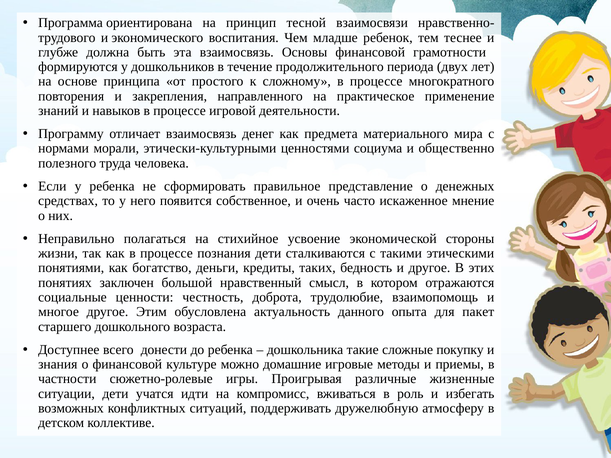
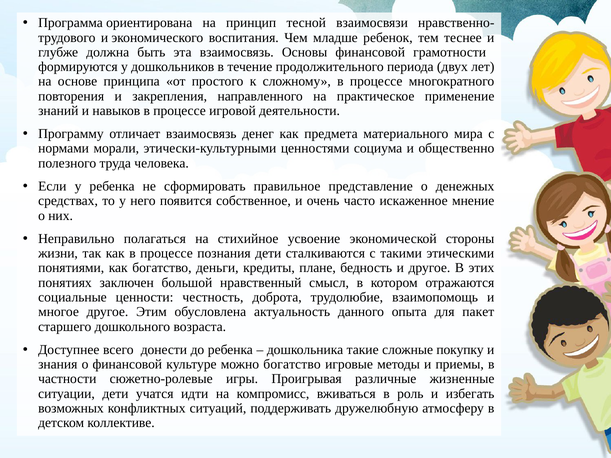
таких: таких -> плане (318, 268)
можно домашние: домашние -> богатство (292, 365)
